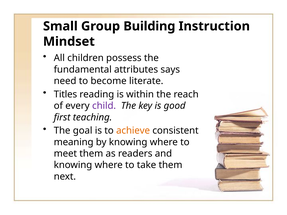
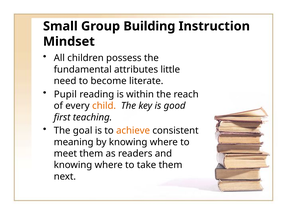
says: says -> little (170, 70)
Titles: Titles -> Pupil (65, 94)
child colour: purple -> orange (104, 106)
